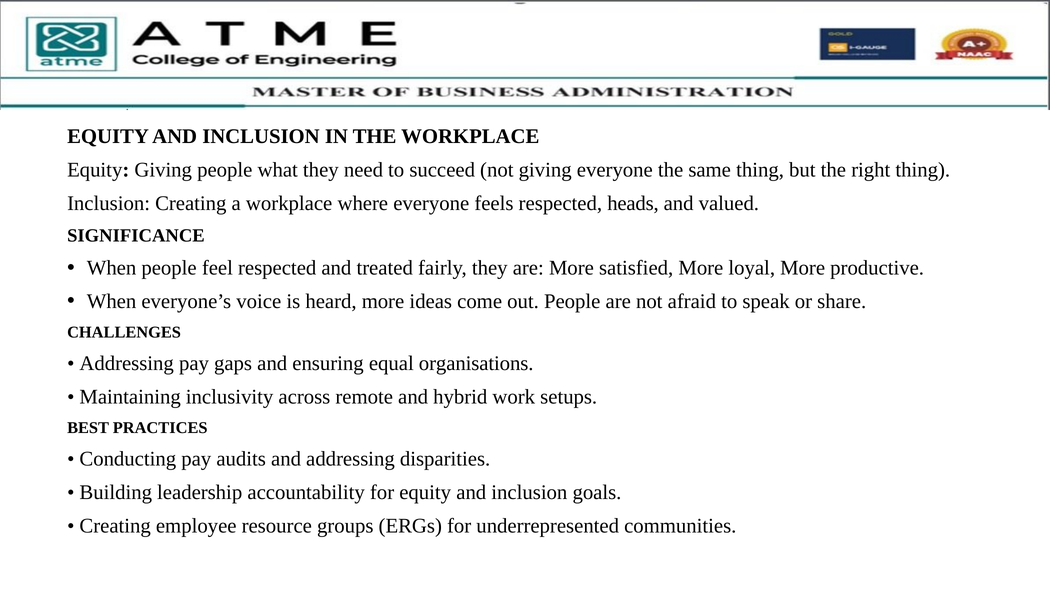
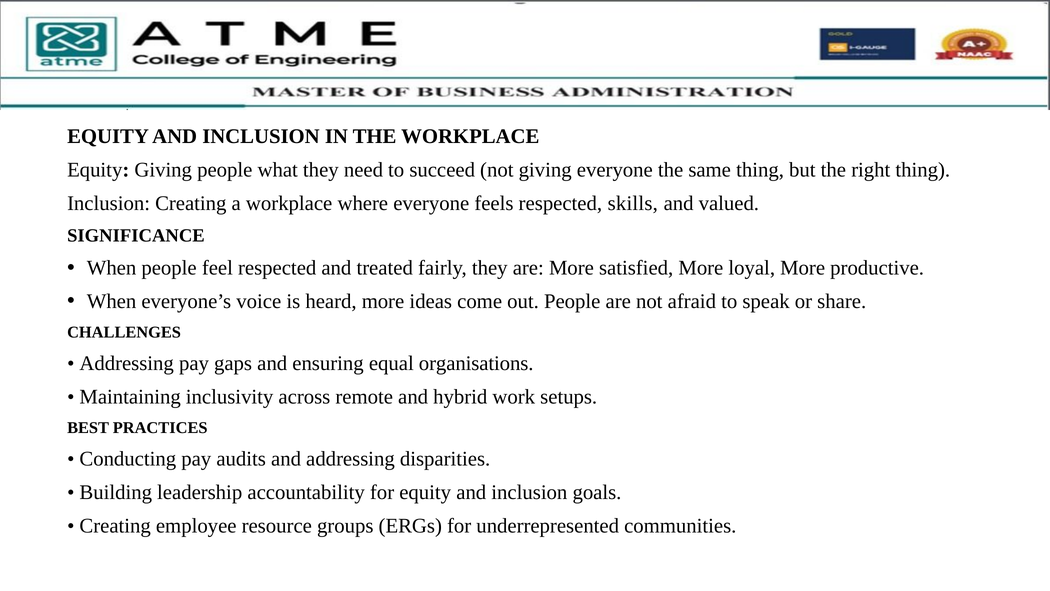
heads: heads -> skills (633, 203)
